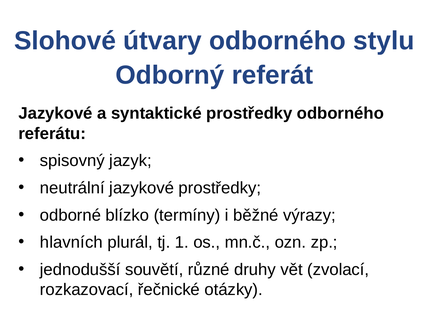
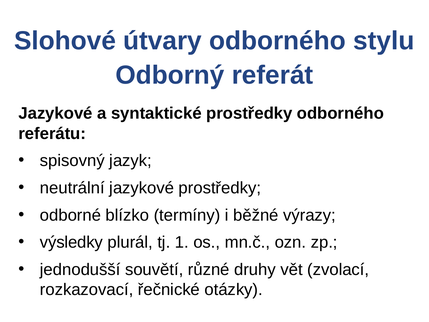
hlavních: hlavních -> výsledky (71, 242)
